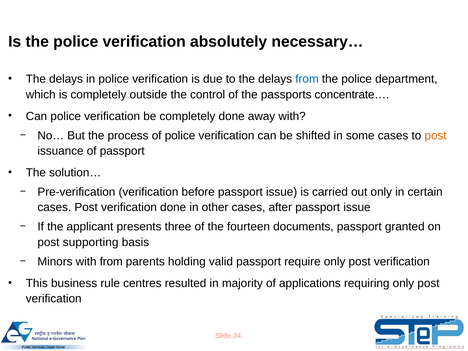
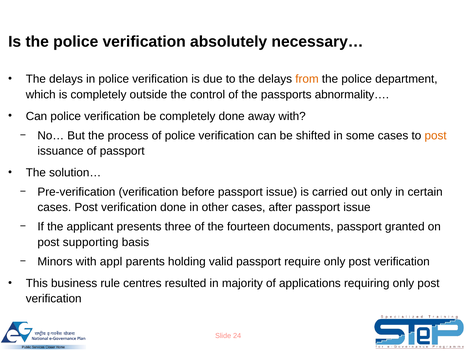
from colour: blue -> orange (307, 79)
concentrate…: concentrate… -> abnormality… (352, 94)
with from: from -> appl (111, 262)
